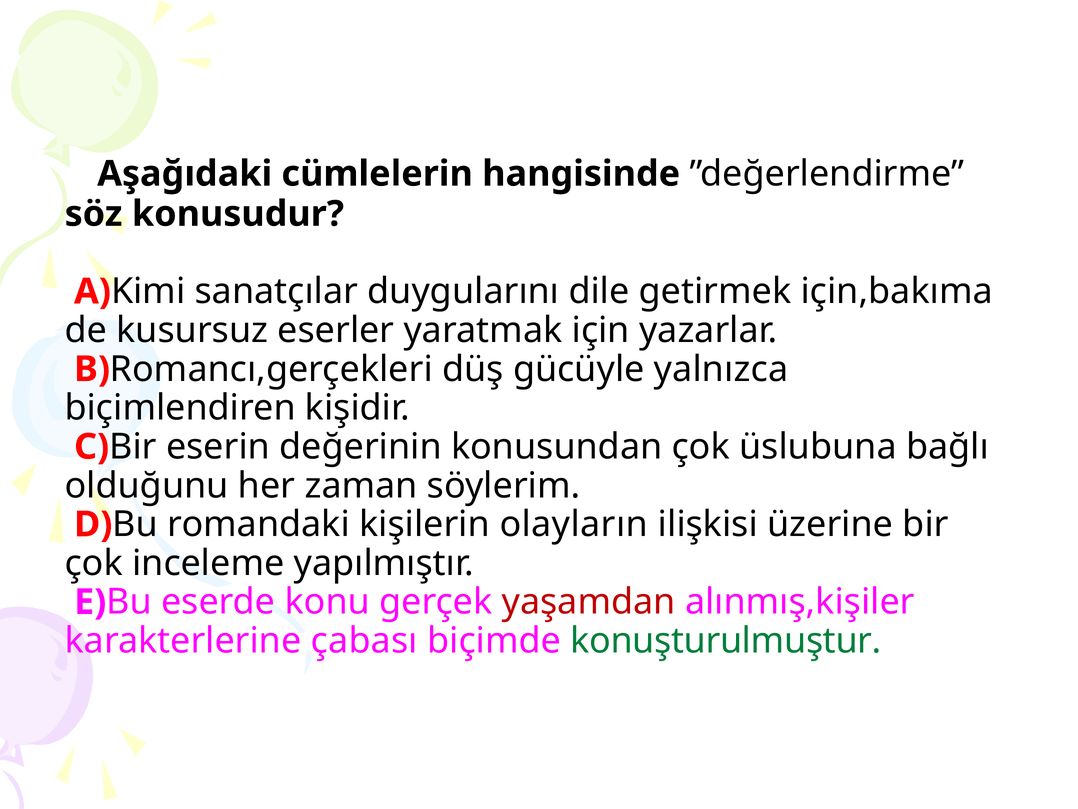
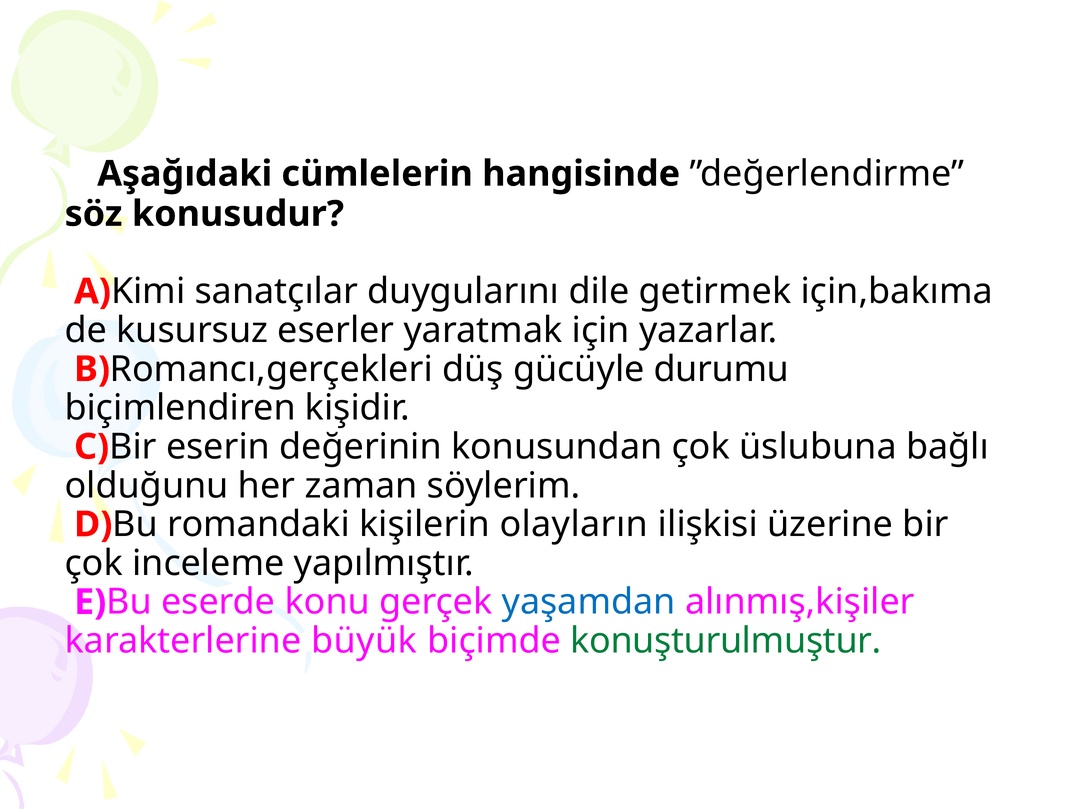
yalnızca: yalnızca -> durumu (721, 369)
yaşamdan colour: red -> blue (589, 602)
çabası: çabası -> büyük (364, 640)
